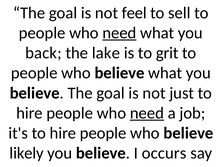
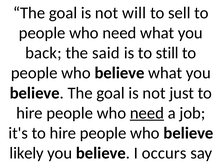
feel: feel -> will (134, 13)
need underline: present -> none (119, 33)
lake: lake -> said (106, 53)
grit: grit -> still (167, 53)
